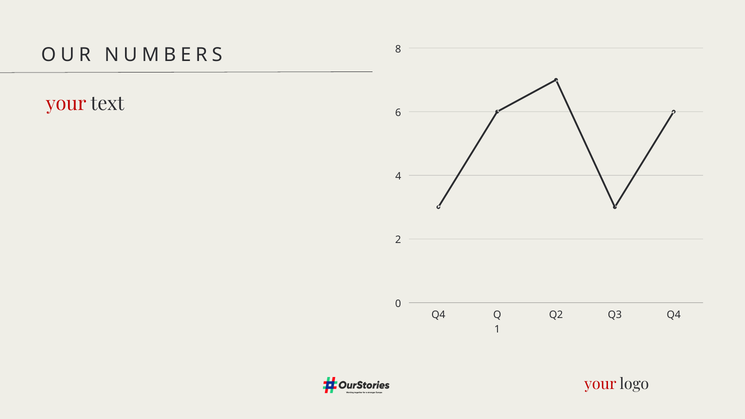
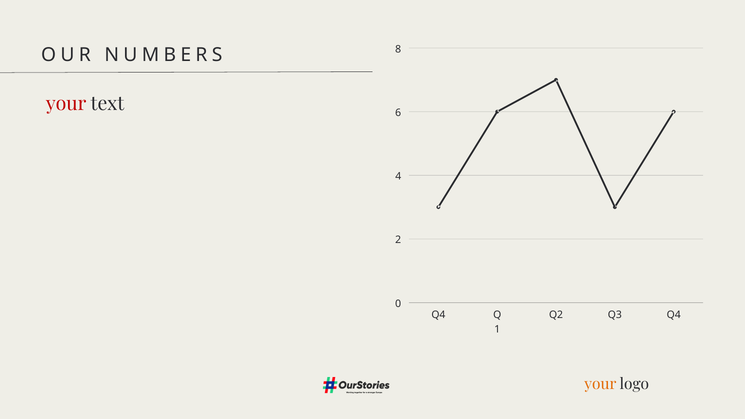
your colour: red -> orange (600, 384)
